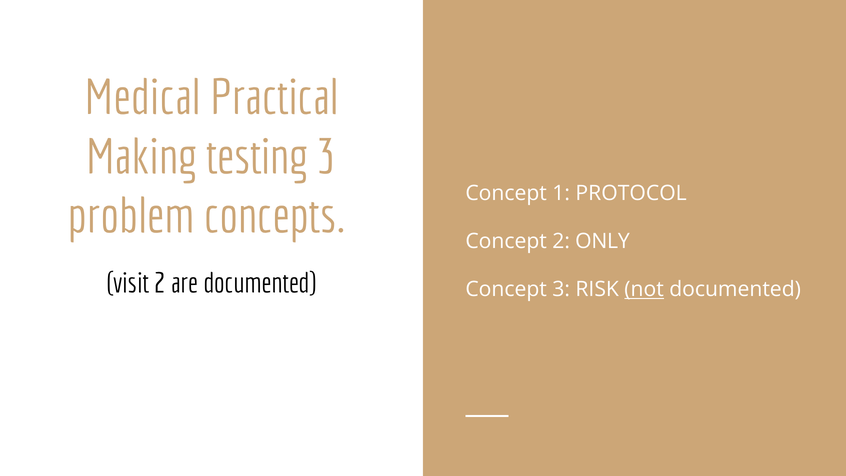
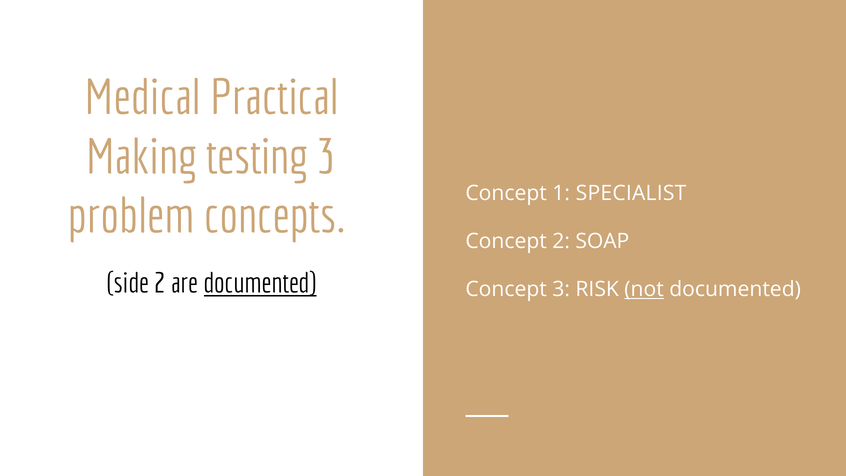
PROTOCOL: PROTOCOL -> SPECIALIST (631, 193)
ONLY: ONLY -> SOAP (602, 241)
visit: visit -> side (128, 284)
documented underline: none -> present (260, 284)
